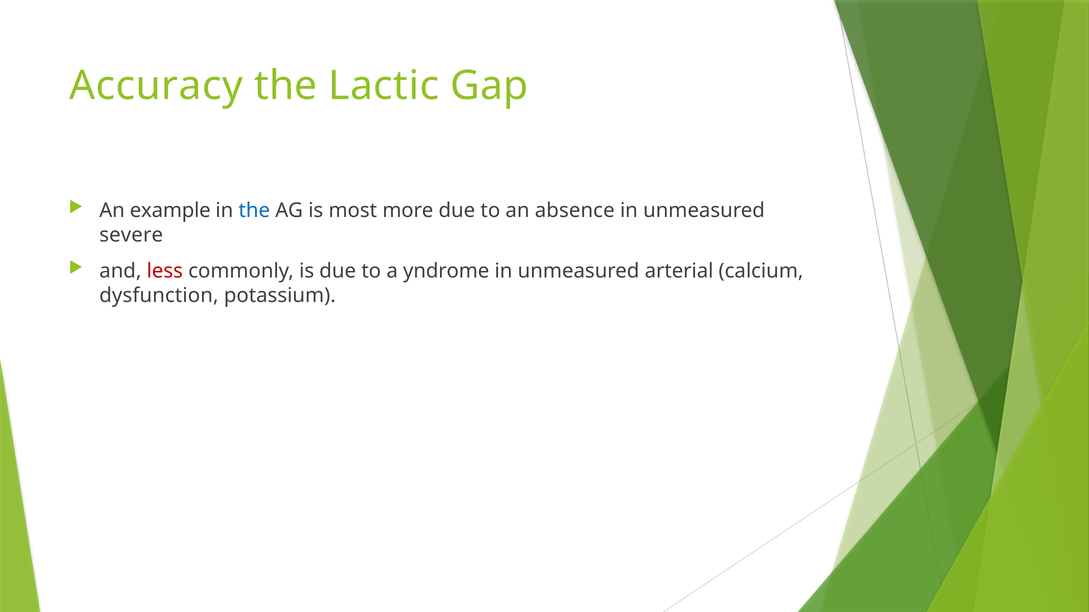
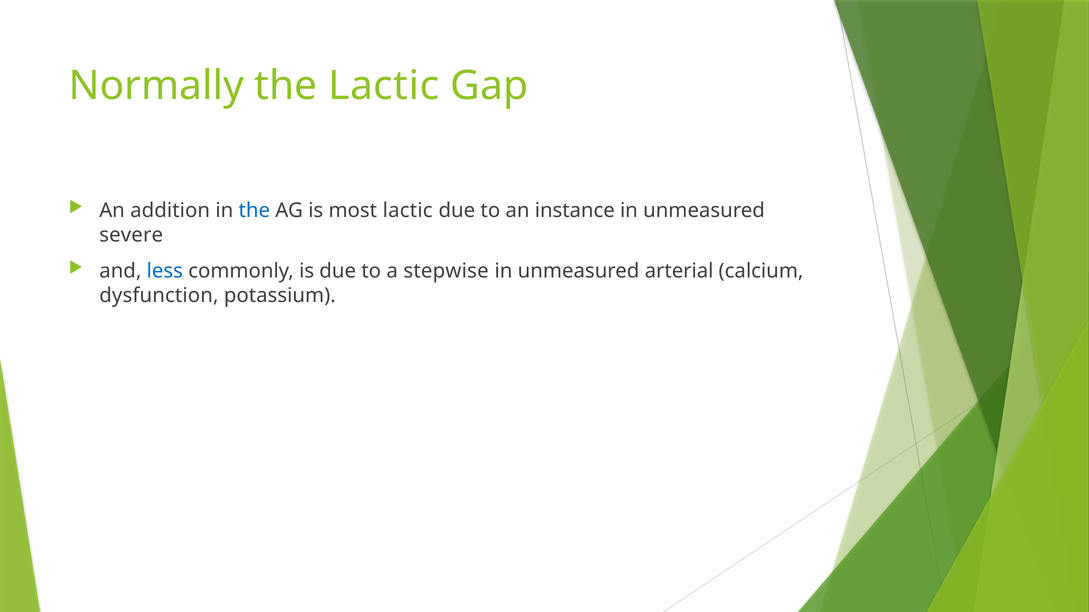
Accuracy: Accuracy -> Normally (156, 86)
example: example -> addition (170, 211)
most more: more -> lactic (408, 211)
absence: absence -> instance (575, 211)
less colour: red -> blue (165, 271)
yndrome: yndrome -> stepwise (446, 271)
